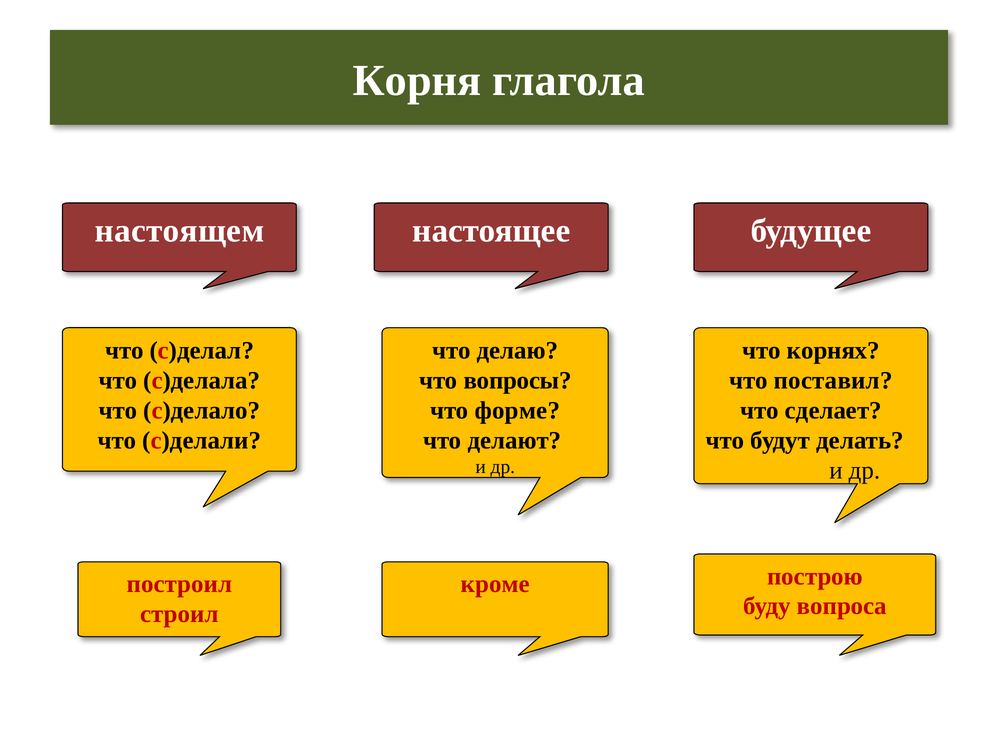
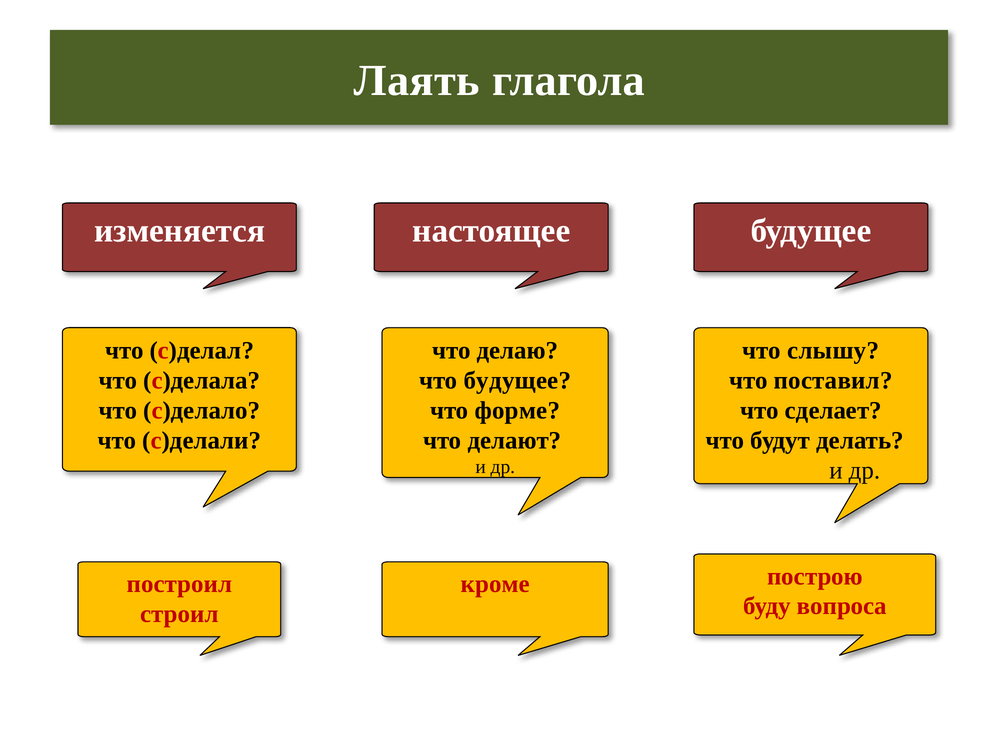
Корня: Корня -> Лаять (417, 80)
настоящем: настоящем -> изменяется (180, 231)
корнях: корнях -> слышу (833, 350)
что вопросы: вопросы -> будущее (517, 380)
